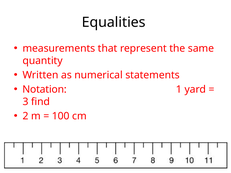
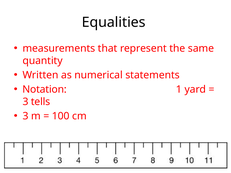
find: find -> tells (41, 102)
2: 2 -> 3 (25, 116)
